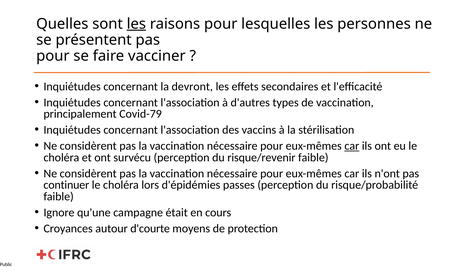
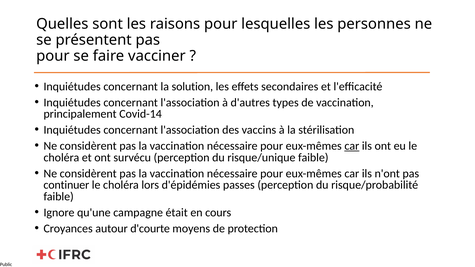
les underline: present -> none (136, 24)
devront: devront -> solution (192, 87)
Covid-79: Covid-79 -> Covid-14 (141, 114)
risque/revenir: risque/revenir -> risque/unique (261, 158)
